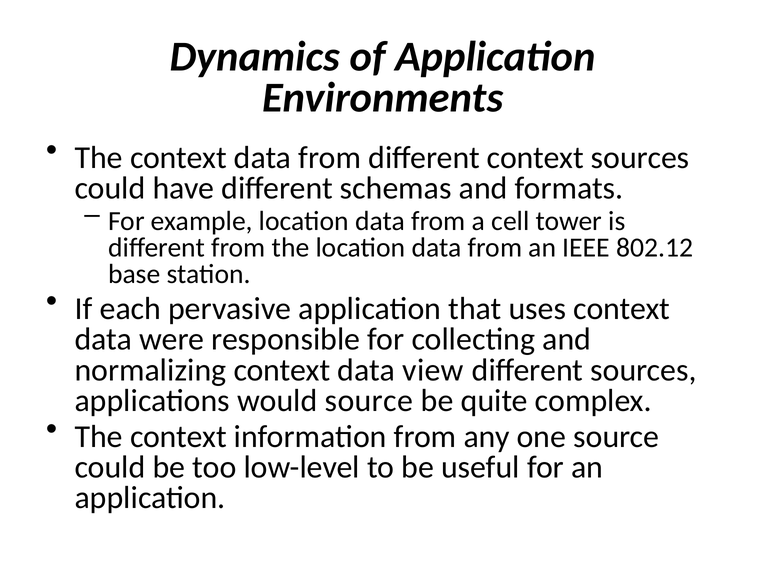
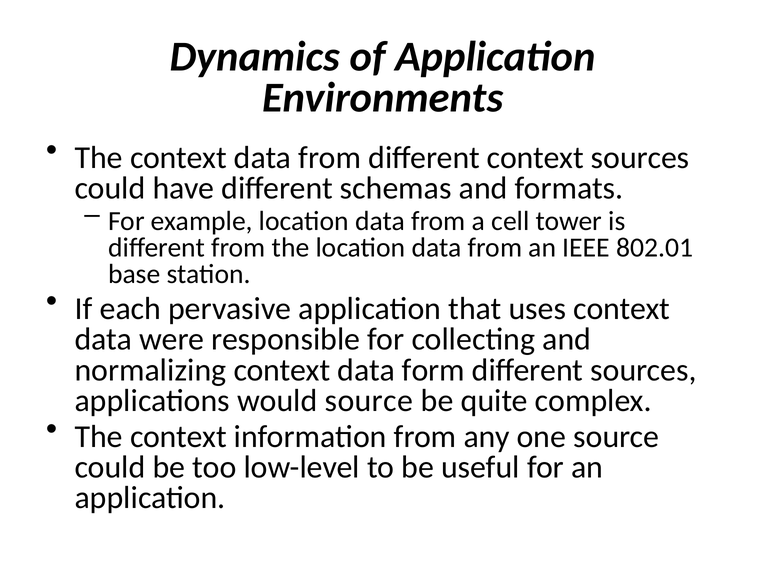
802.12: 802.12 -> 802.01 (655, 248)
view: view -> form (433, 370)
